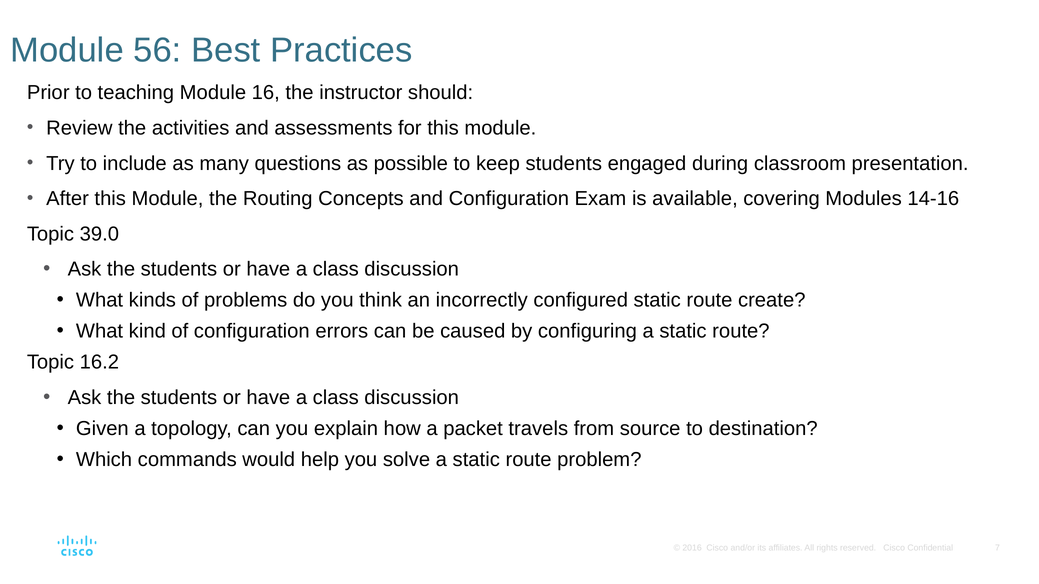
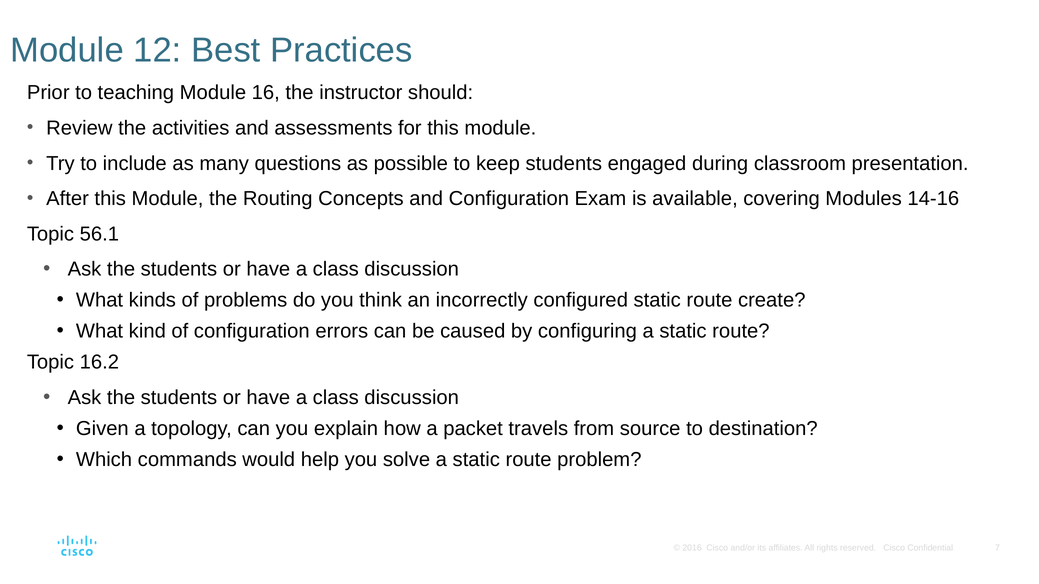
56: 56 -> 12 (158, 50)
39.0: 39.0 -> 56.1 (99, 234)
